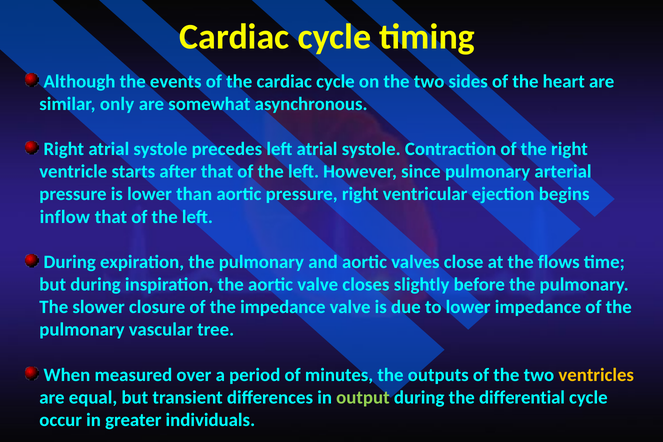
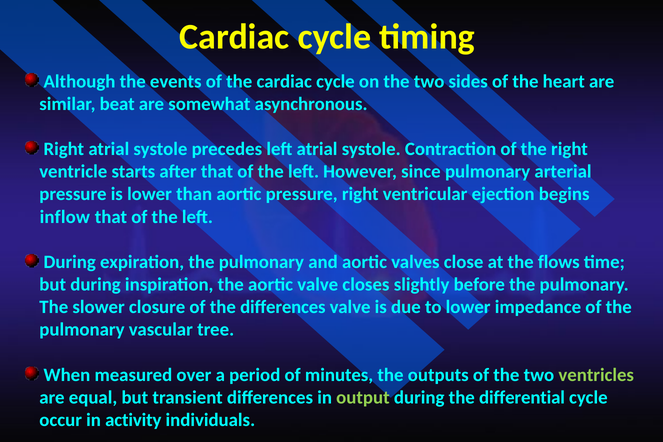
only: only -> beat (117, 104)
the impedance: impedance -> differences (283, 307)
ventricles colour: yellow -> light green (596, 375)
greater: greater -> activity (133, 420)
